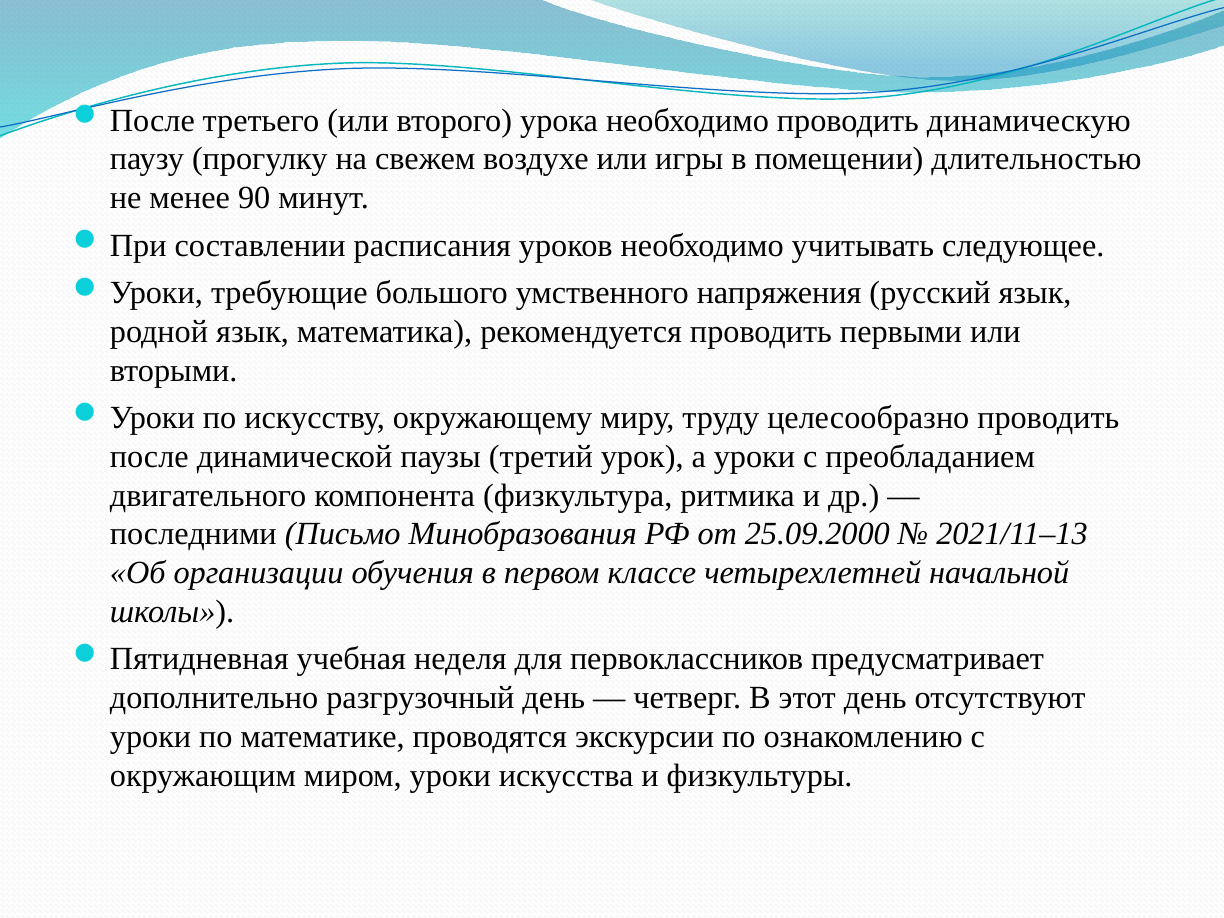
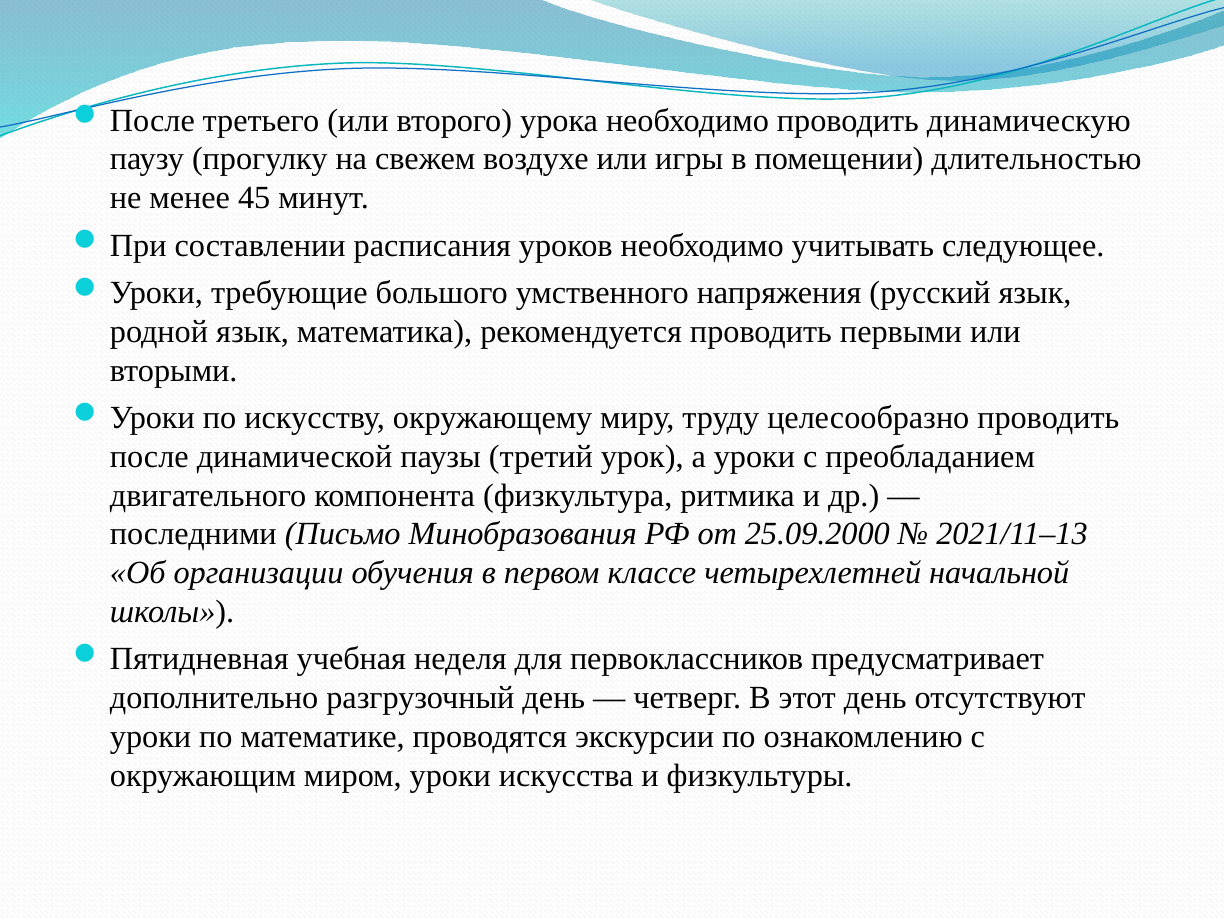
90: 90 -> 45 (254, 198)
